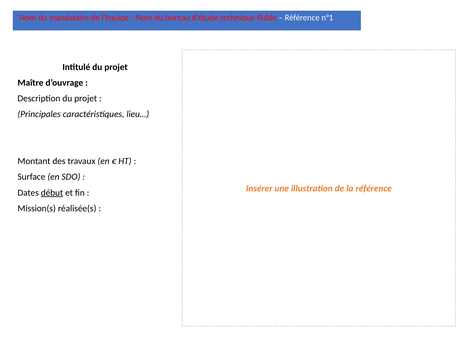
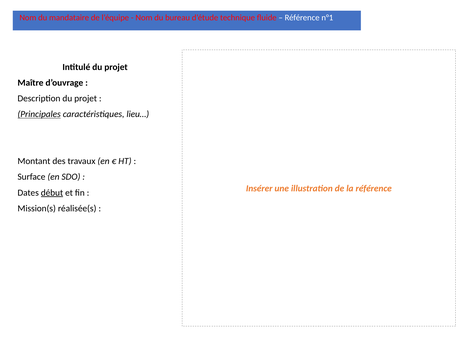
Principales underline: none -> present (39, 114)
